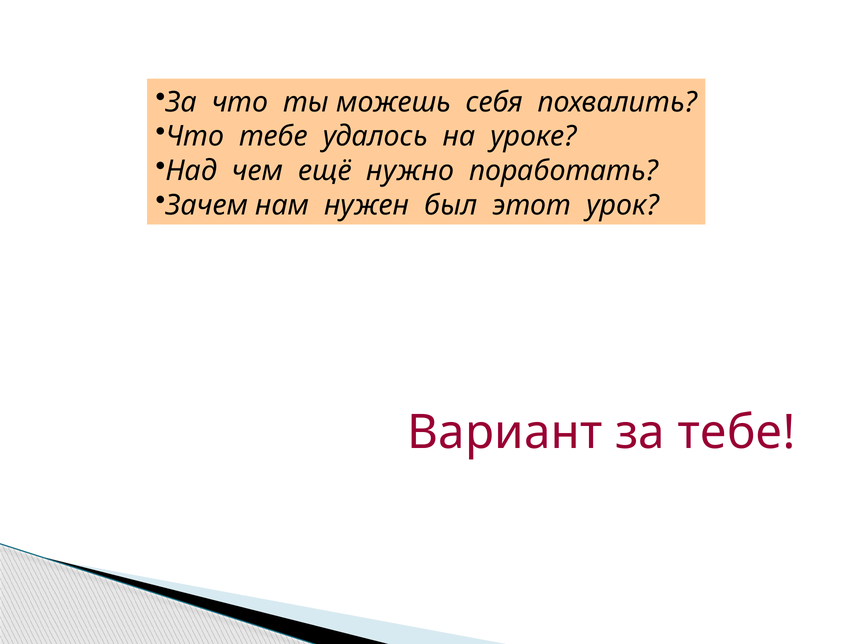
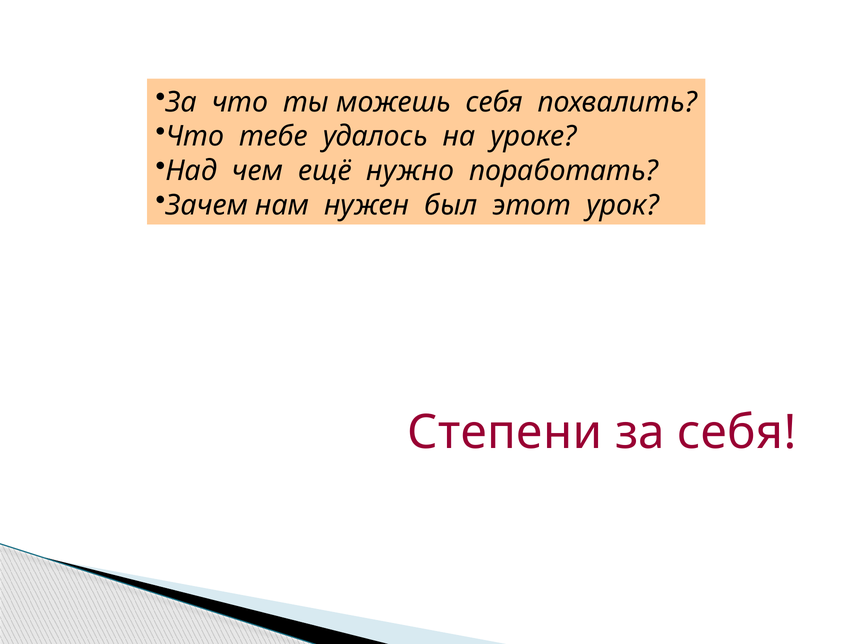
Вариант: Вариант -> Степени (505, 432)
за тебе: тебе -> себя (737, 432)
